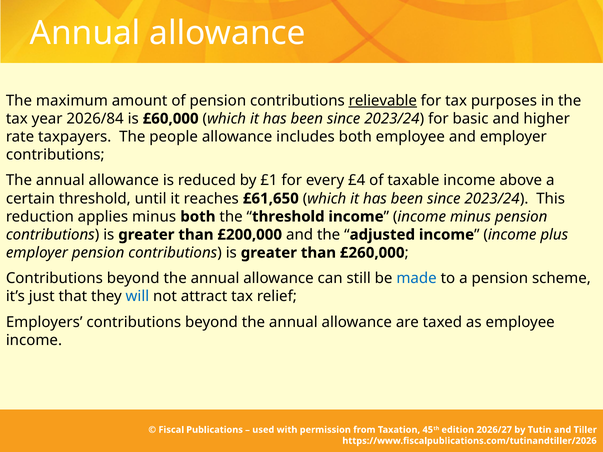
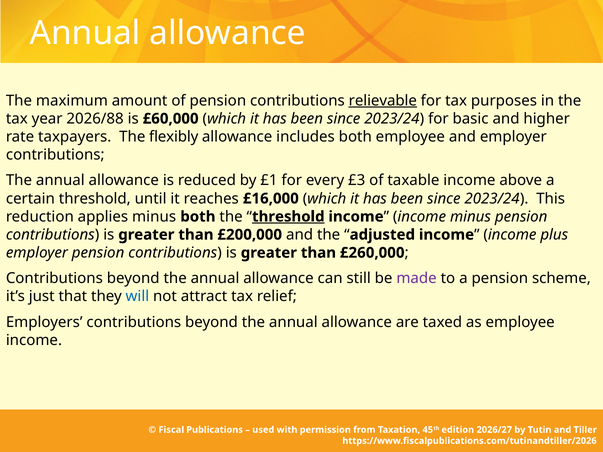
2026/84: 2026/84 -> 2026/88 (95, 119)
people: people -> flexibly (174, 137)
£4: £4 -> £3 (357, 181)
£61,650: £61,650 -> £16,000 (271, 199)
threshold underline: none -> present (288, 217)
made colour: blue -> purple (417, 279)
